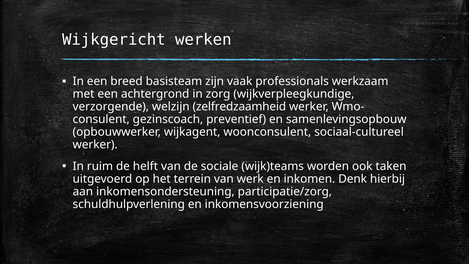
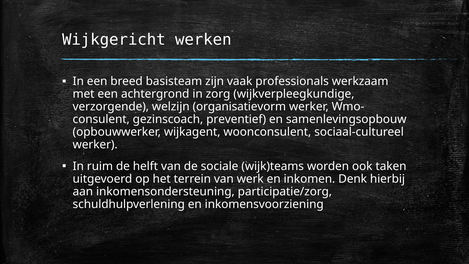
zelfredzaamheid: zelfredzaamheid -> organisatievorm (239, 107)
